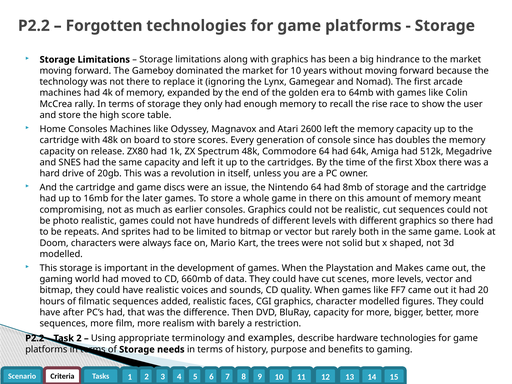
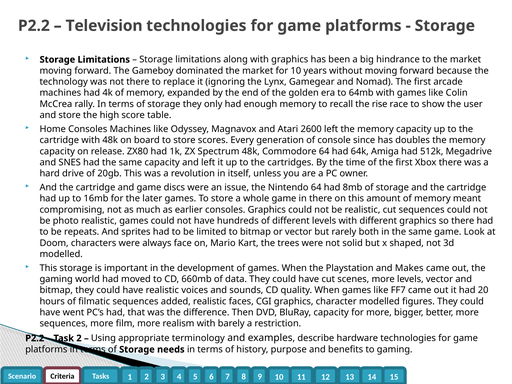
Forgotten: Forgotten -> Television (104, 26)
after: after -> went (73, 312)
